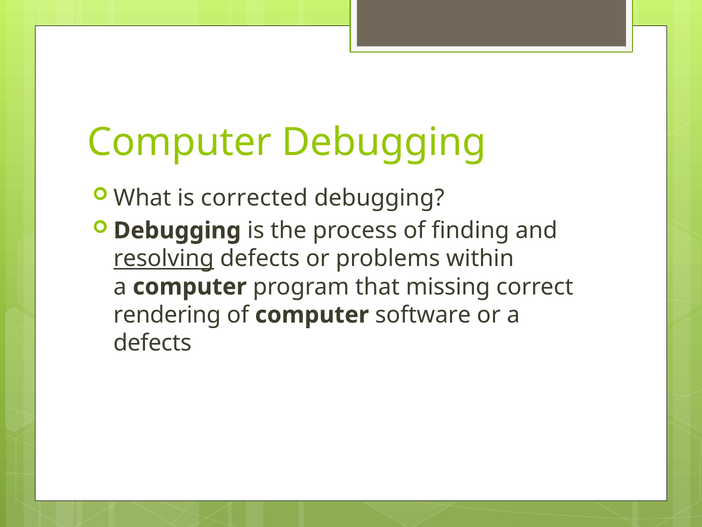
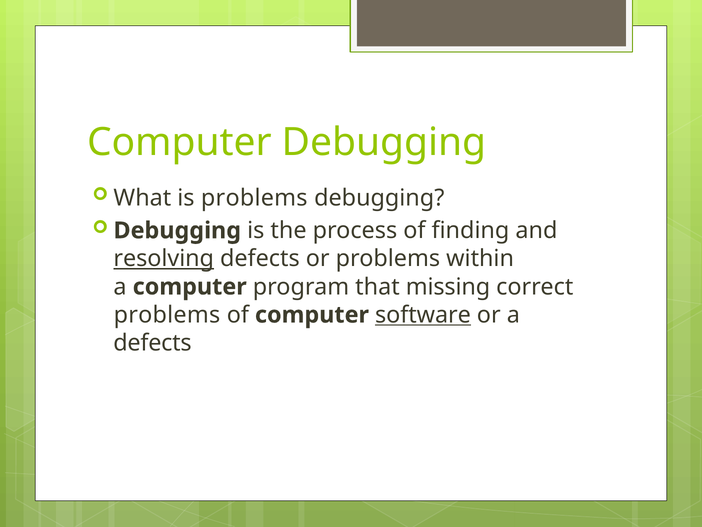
is corrected: corrected -> problems (254, 198)
rendering: rendering -> problems (167, 315)
software underline: none -> present (423, 315)
